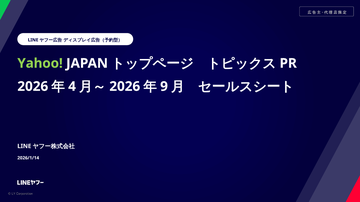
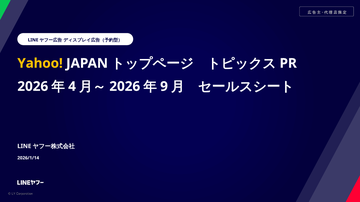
Yahoo colour: light green -> yellow (40, 63)
